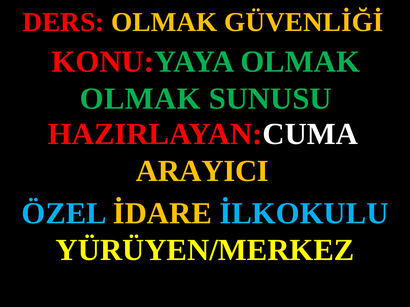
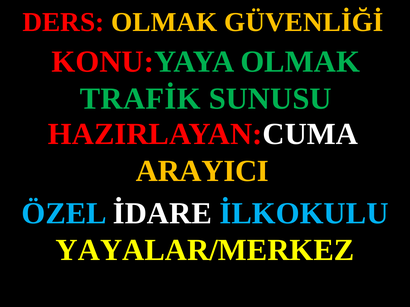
OLMAK: OLMAK -> TRAFİK (140, 99)
İDARE colour: yellow -> white (162, 214)
YÜRÜYEN/MERKEZ: YÜRÜYEN/MERKEZ -> YAYALAR/MERKEZ (205, 251)
